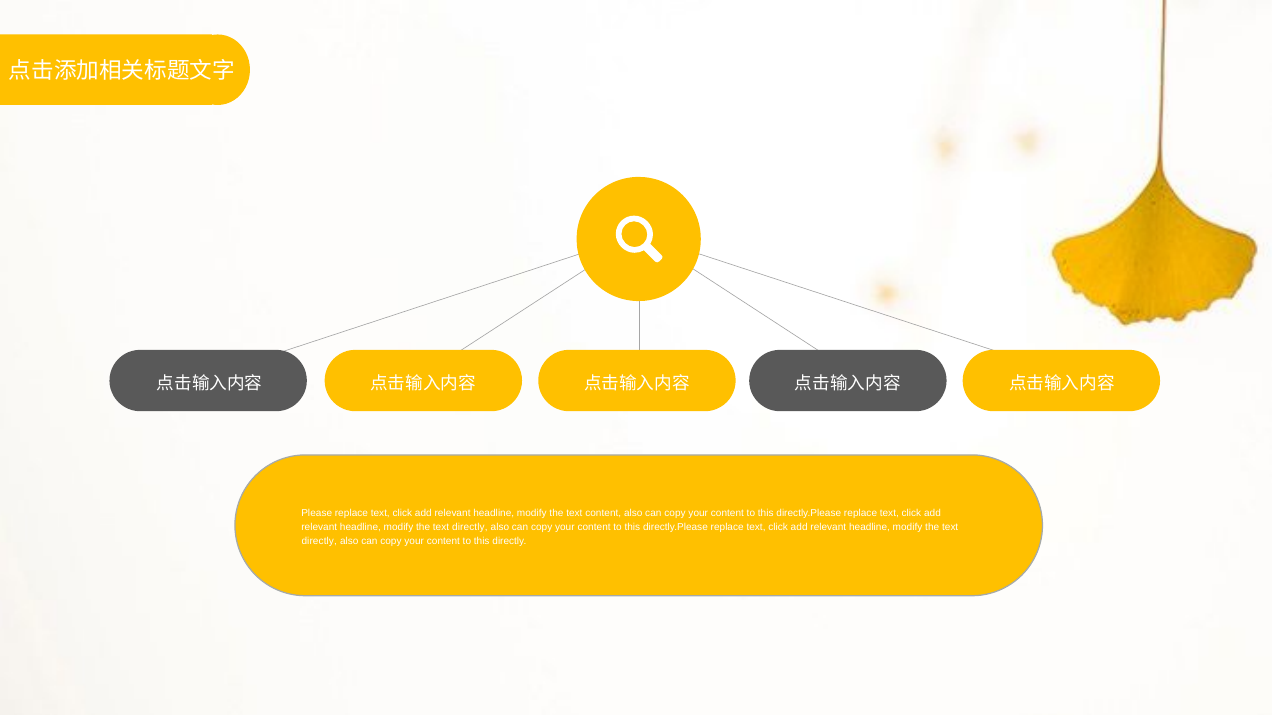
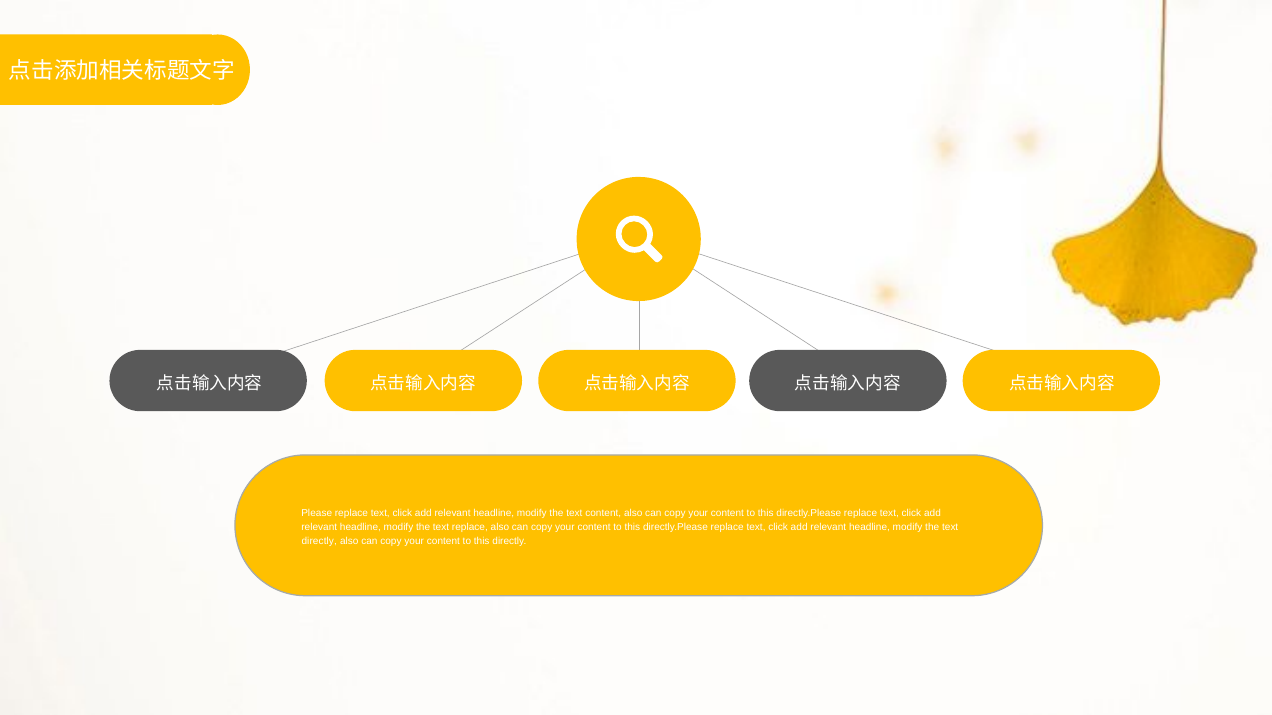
directly: directly -> replace (470, 528)
